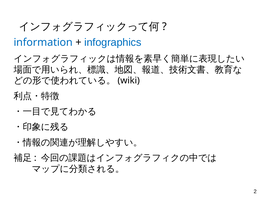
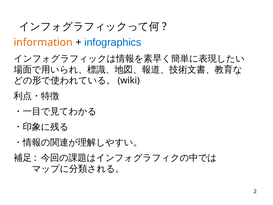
information colour: blue -> orange (43, 42)
